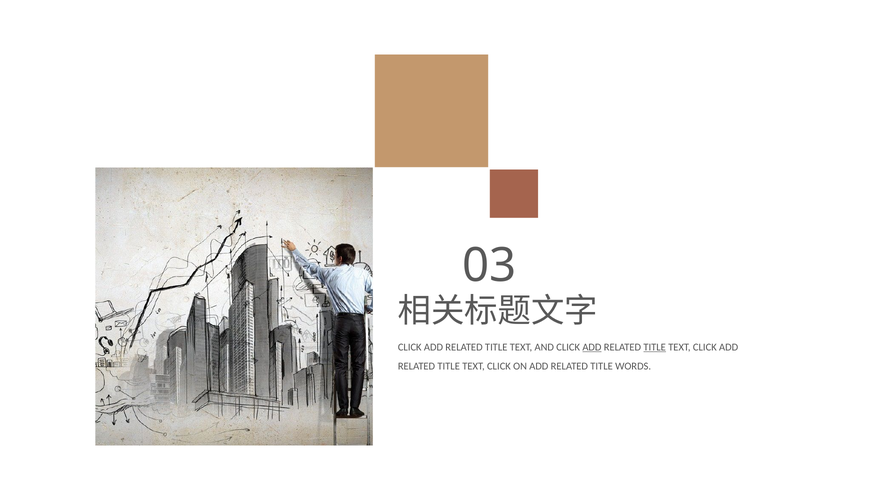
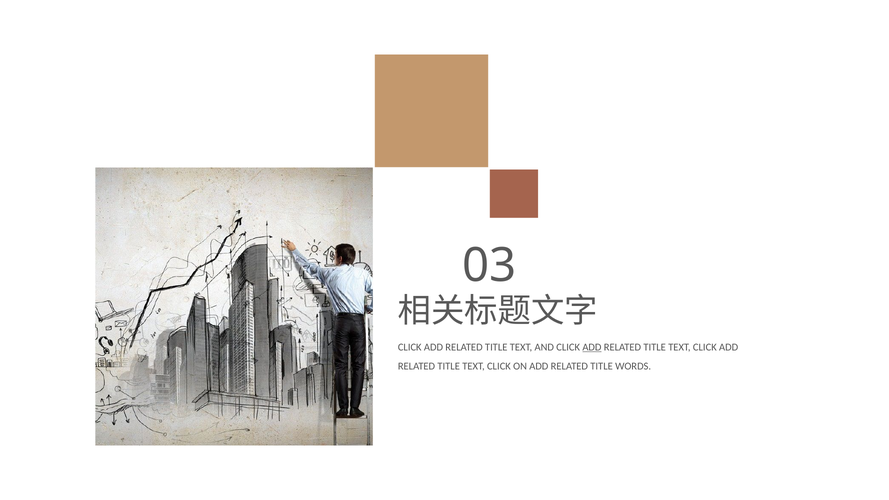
TITLE underline: present -> none (655, 347)
